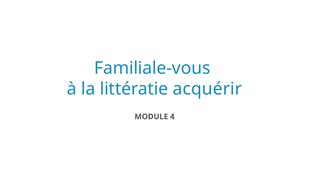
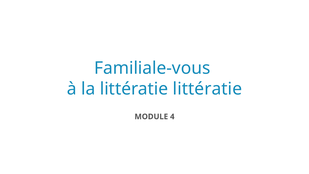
littératie acquérir: acquérir -> littératie (207, 89)
